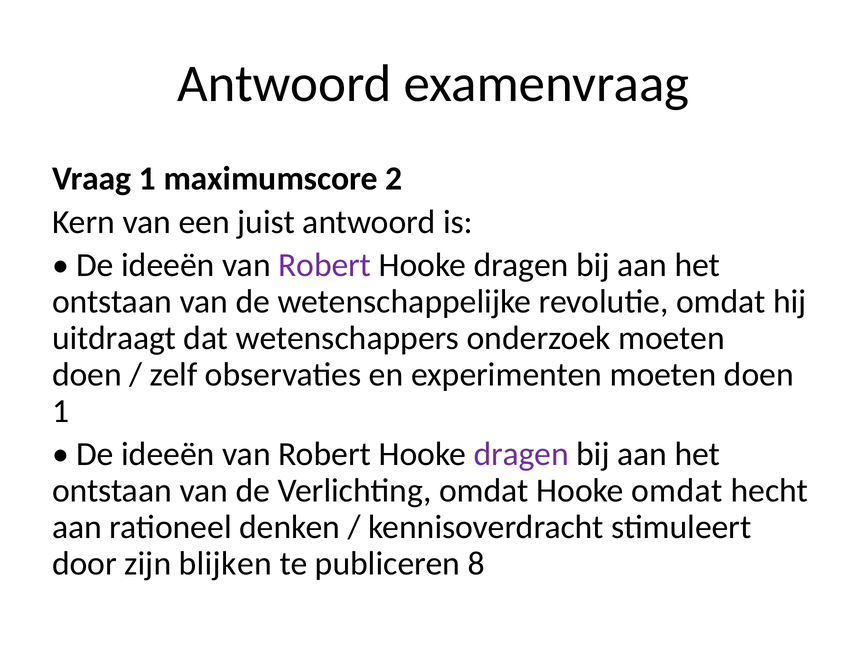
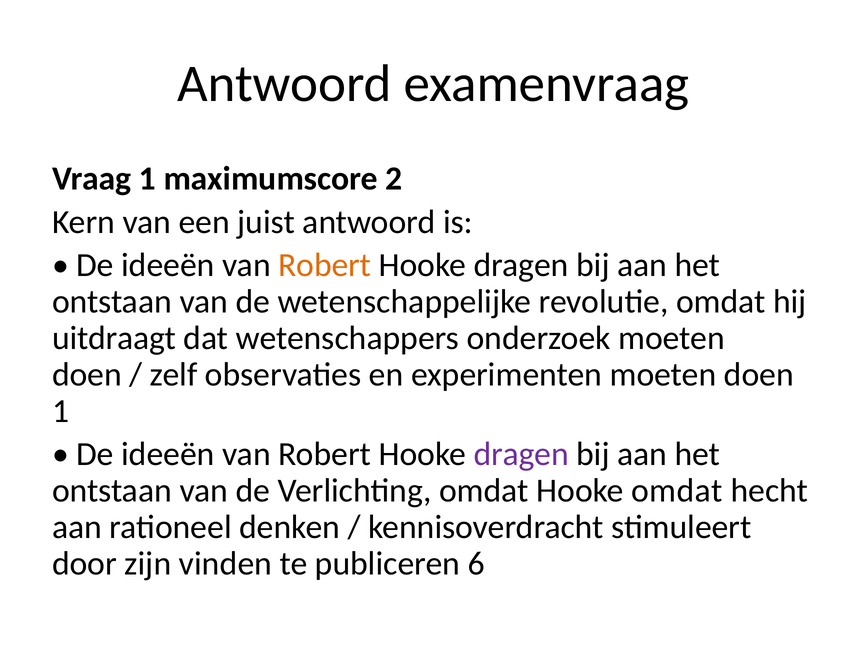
Robert colour: purple -> orange (325, 265)
blijken: blijken -> vinden (225, 564)
8: 8 -> 6 (476, 564)
